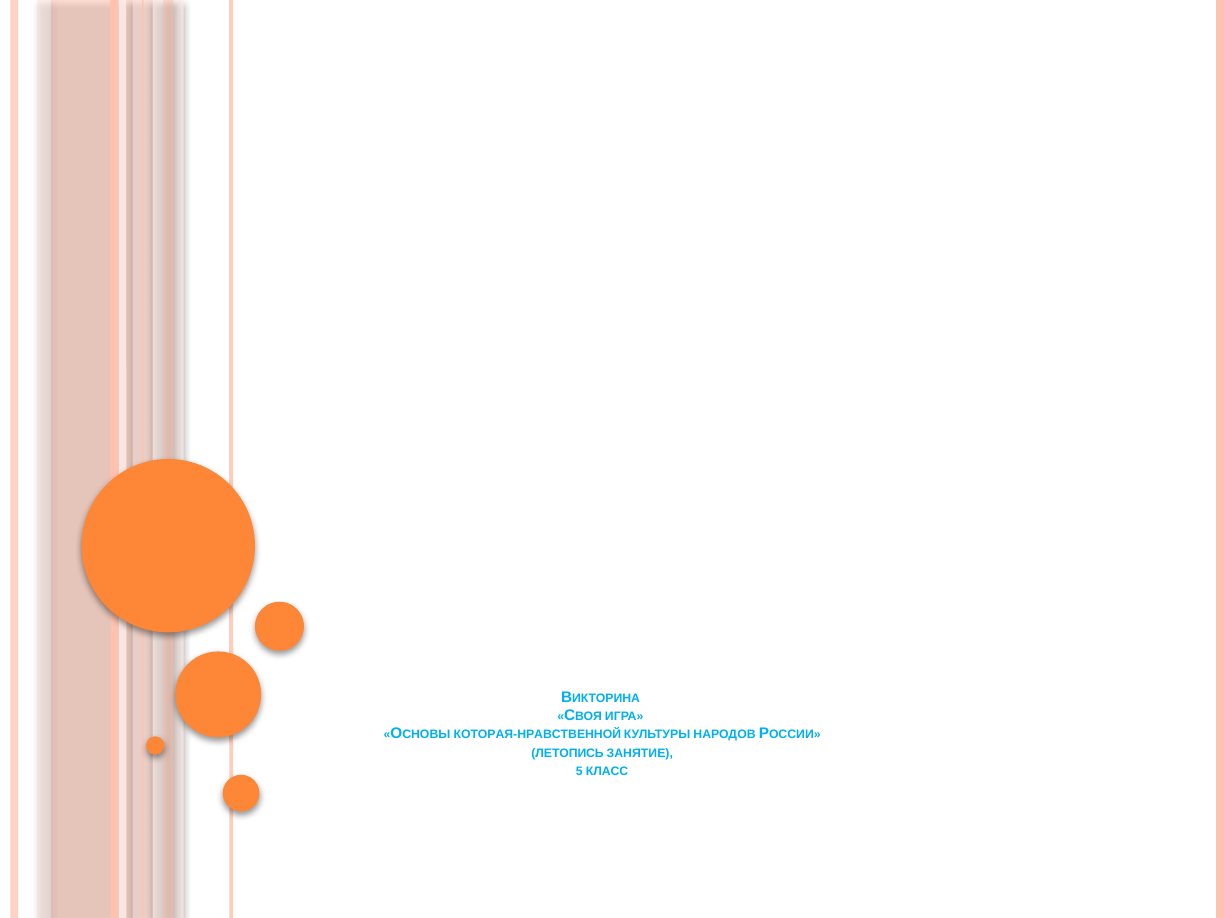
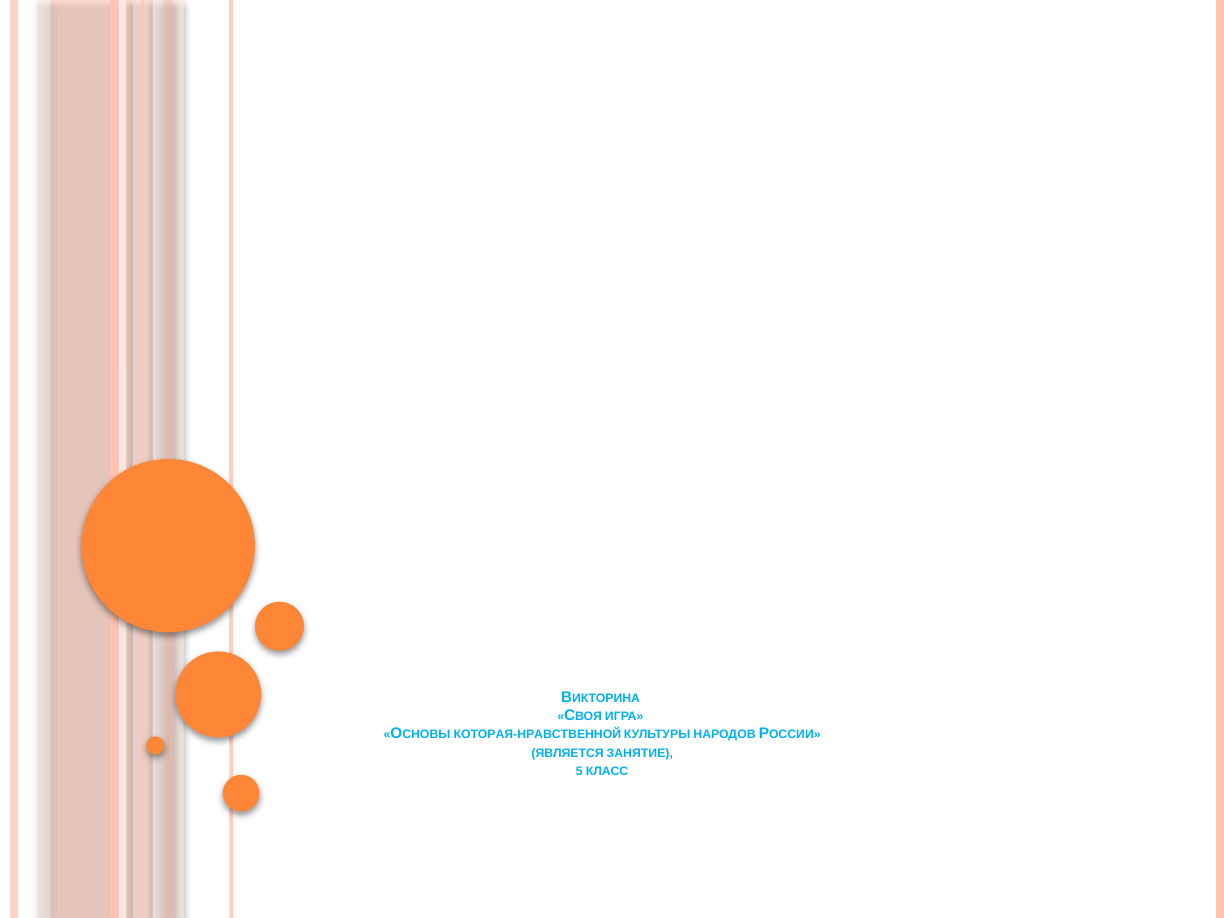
ЛЕТОПИСЬ: ЛЕТОПИСЬ -> ЯВЛЯЕТСЯ (568, 753)
